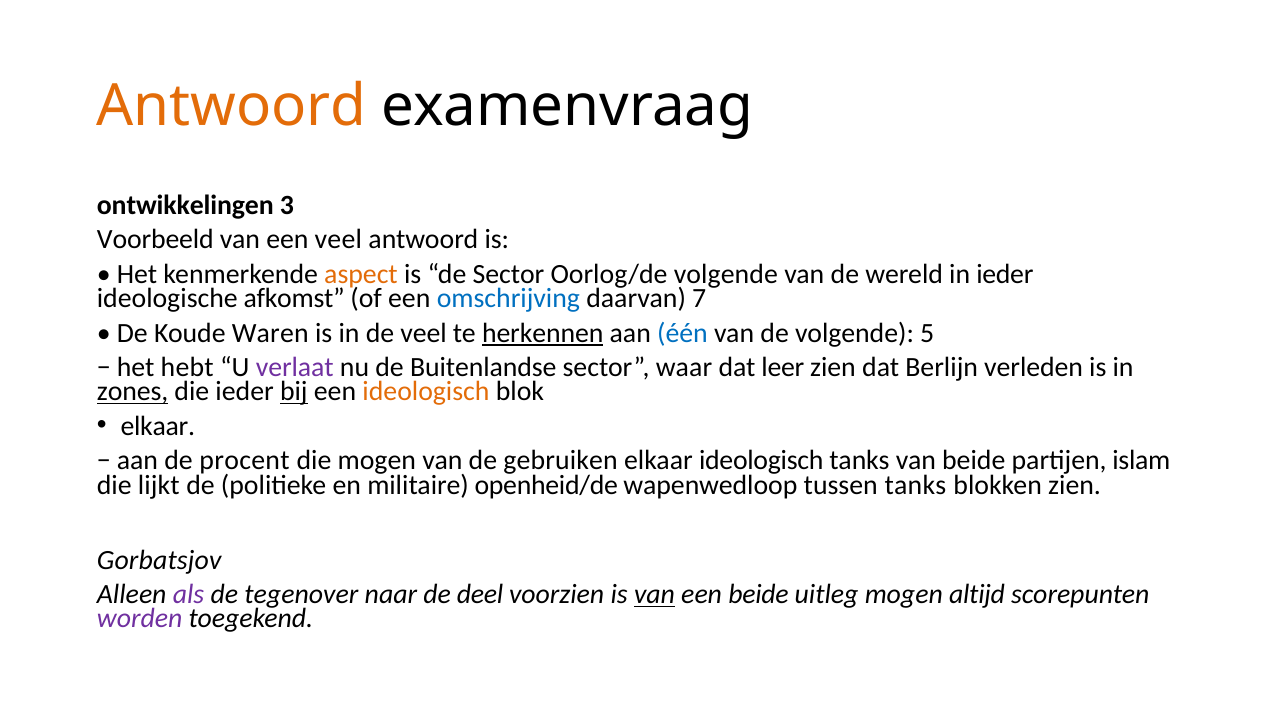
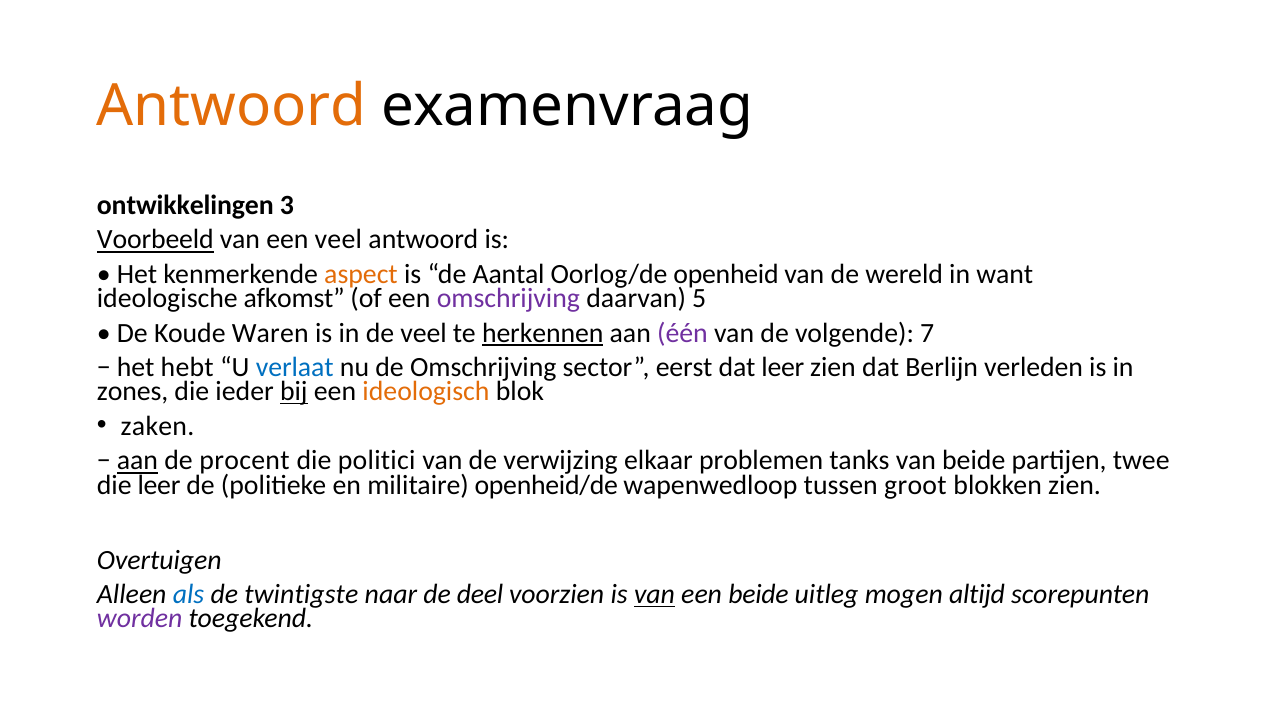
Voorbeeld underline: none -> present (155, 240)
de Sector: Sector -> Aantal (509, 274)
Oorlog/de volgende: volgende -> openheid (726, 274)
in ieder: ieder -> want (1005, 274)
omschrijving colour: blue -> purple (508, 298)
7: 7 -> 5 (699, 298)
één colour: blue -> purple (682, 333)
5: 5 -> 7 (927, 333)
verlaat colour: purple -> blue (295, 368)
de Buitenlandse: Buitenlandse -> Omschrijving (483, 368)
waar: waar -> eerst (684, 368)
zones underline: present -> none (133, 392)
elkaar: elkaar -> zaken (158, 426)
aan underline: none -> present (137, 461)
die mogen: mogen -> politici (377, 461)
gebruiken: gebruiken -> verwijzing (561, 461)
elkaar ideologisch: ideologisch -> problemen (761, 461)
islam: islam -> twee (1141, 461)
die lijkt: lijkt -> leer (159, 485)
tussen tanks: tanks -> groot (915, 485)
Gorbatsjov: Gorbatsjov -> Overtuigen (159, 560)
als colour: purple -> blue (189, 595)
tegenover: tegenover -> twintigste (301, 595)
